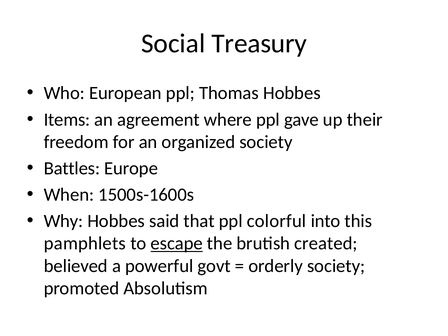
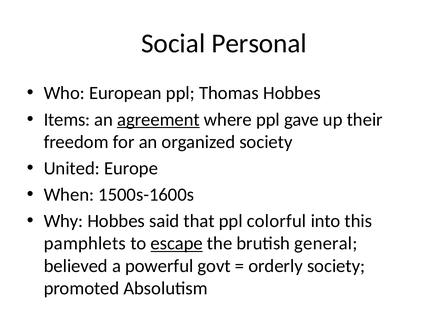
Treasury: Treasury -> Personal (259, 43)
agreement underline: none -> present (158, 120)
Battles: Battles -> United (72, 168)
created: created -> general (326, 243)
